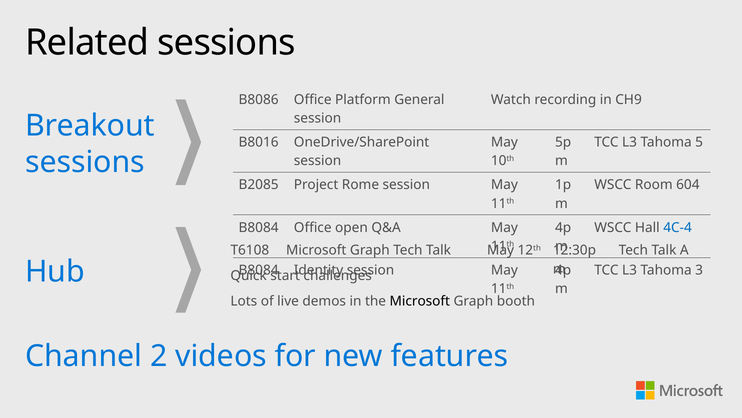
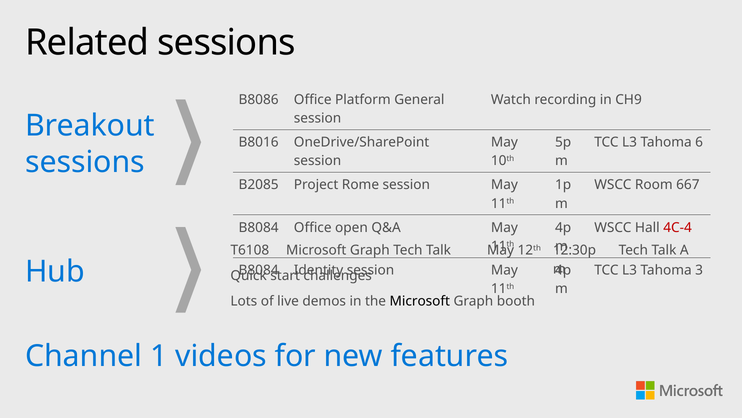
5: 5 -> 6 (699, 142)
604: 604 -> 667 (688, 185)
4C-4 colour: blue -> red (678, 227)
2: 2 -> 1 (159, 356)
